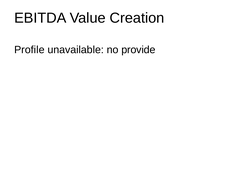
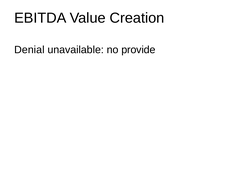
Profile: Profile -> Denial (29, 50)
